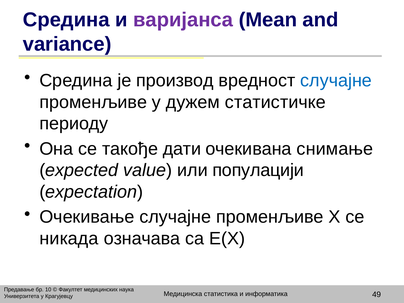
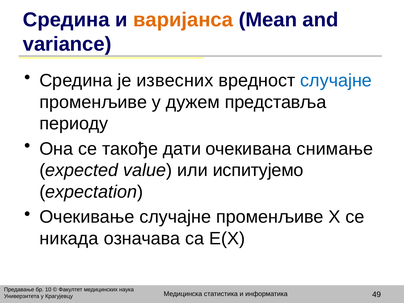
варијанса colour: purple -> orange (183, 20)
производ: производ -> извесних (175, 81)
статистичке: статистичке -> представља (276, 102)
популацији: популацији -> испитујемо (258, 170)
